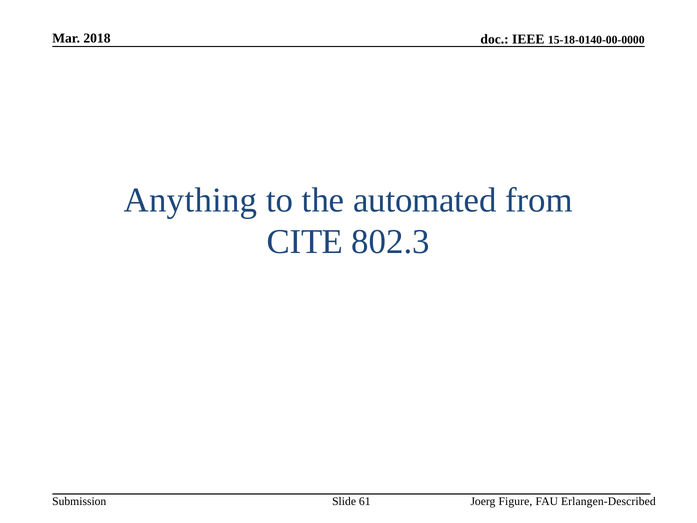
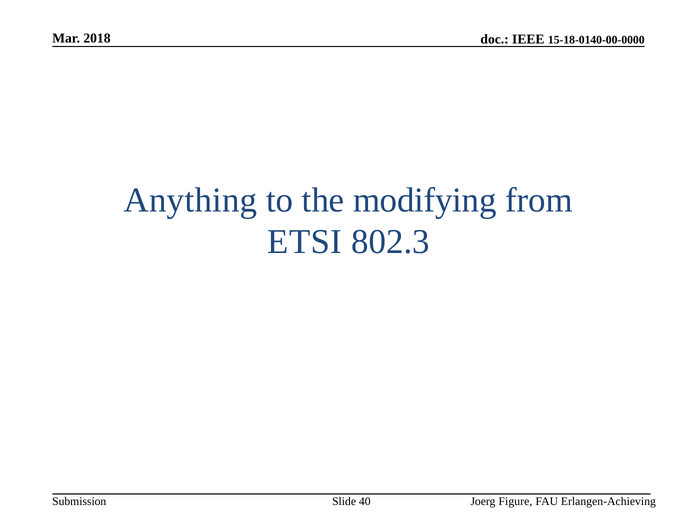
automated: automated -> modifying (425, 200)
CITE: CITE -> ETSI (305, 242)
61: 61 -> 40 (365, 501)
Erlangen-Described: Erlangen-Described -> Erlangen-Achieving (608, 501)
